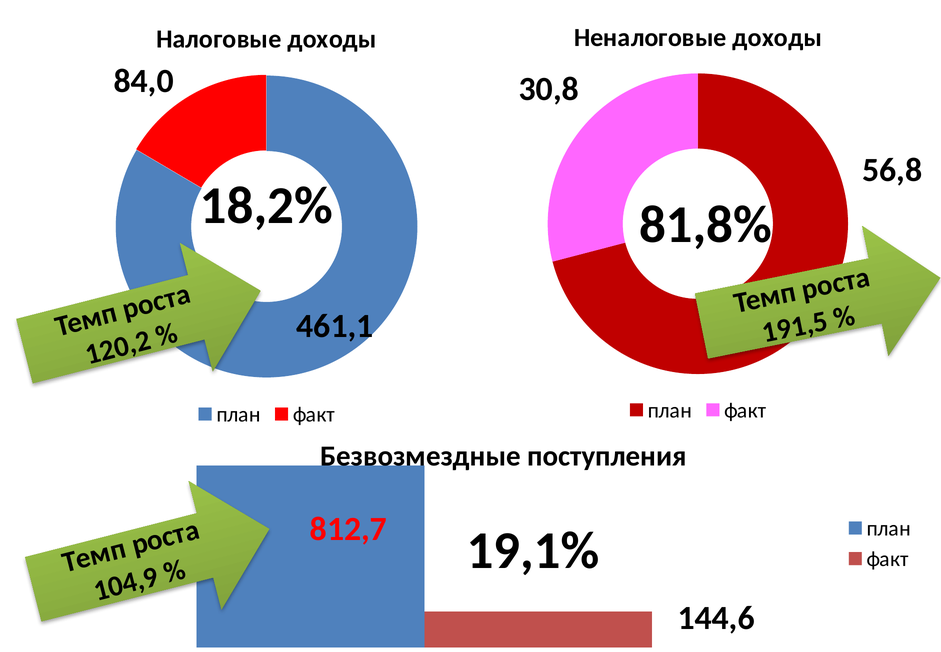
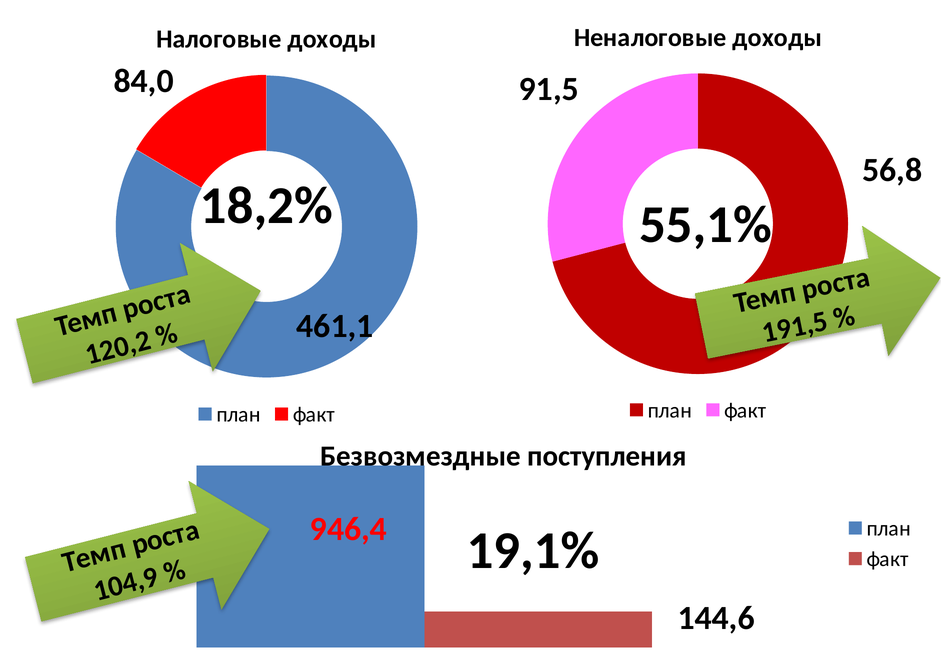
30,8: 30,8 -> 91,5 (549, 89)
81,8%: 81,8% -> 55,1% (706, 224)
812,7: 812,7 -> 946,4 (348, 529)
